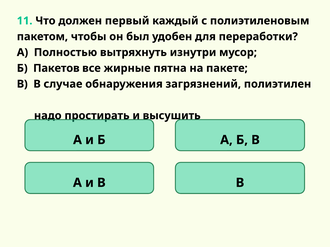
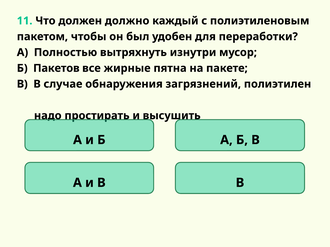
первый: первый -> должно (127, 21)
